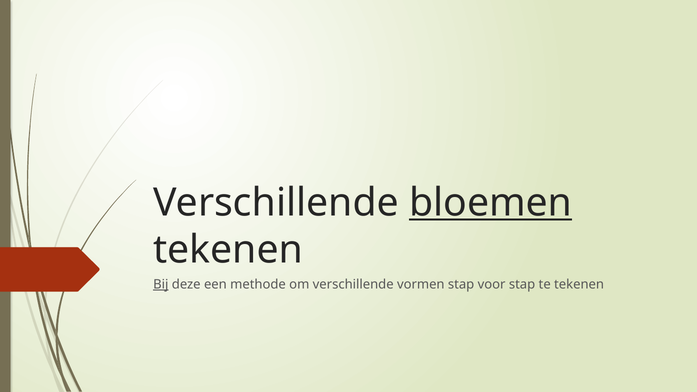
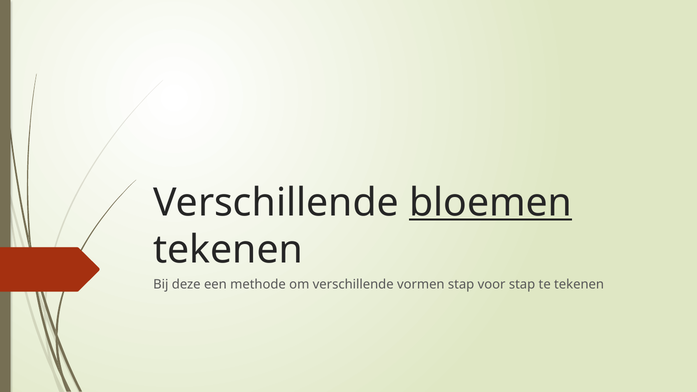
Bij underline: present -> none (161, 284)
